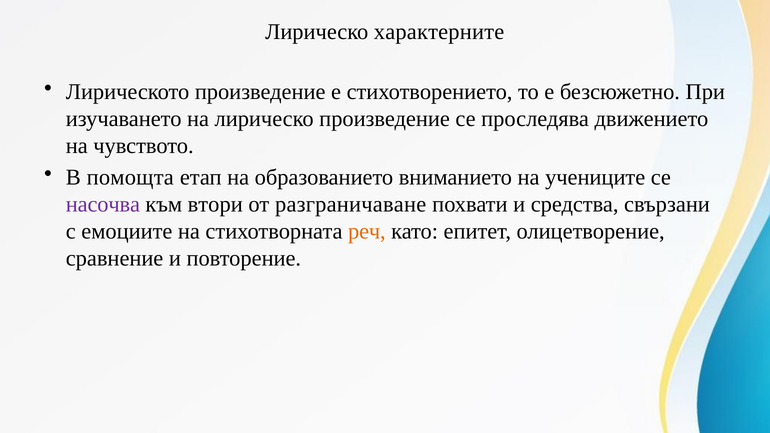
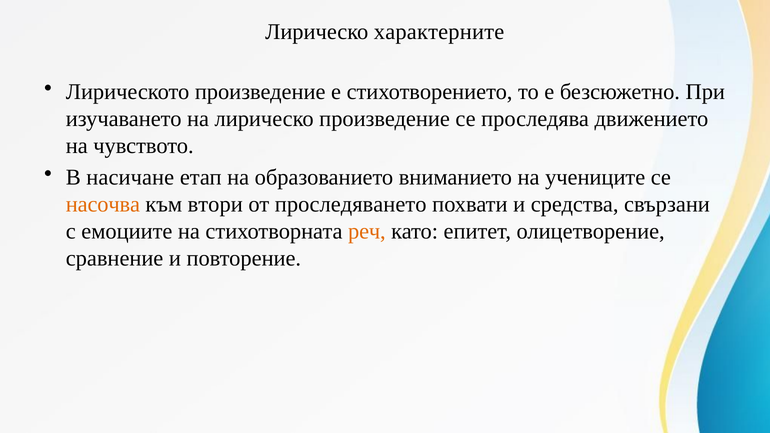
помощта: помощта -> насичане (130, 177)
насочва colour: purple -> orange (103, 204)
разграничаване: разграничаване -> проследяването (351, 204)
